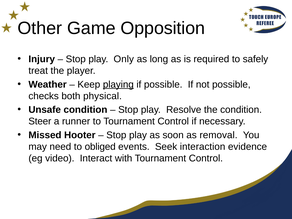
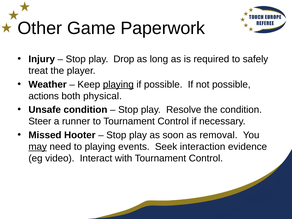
Opposition: Opposition -> Paperwork (163, 28)
Only: Only -> Drop (124, 59)
checks: checks -> actions (44, 96)
may underline: none -> present (38, 147)
to obliged: obliged -> playing (100, 147)
